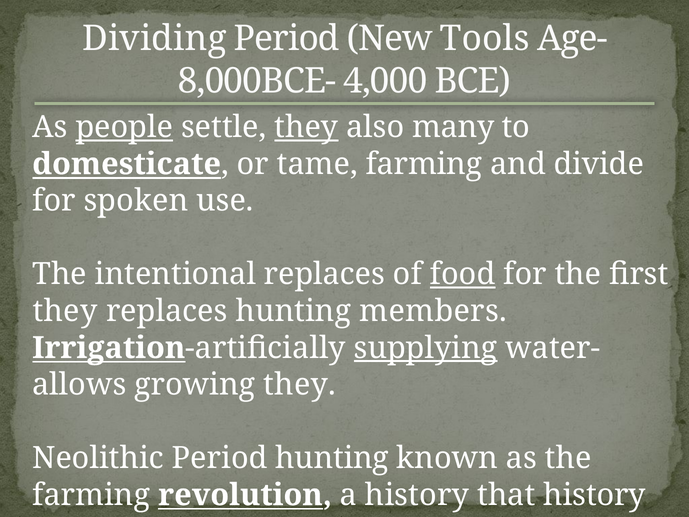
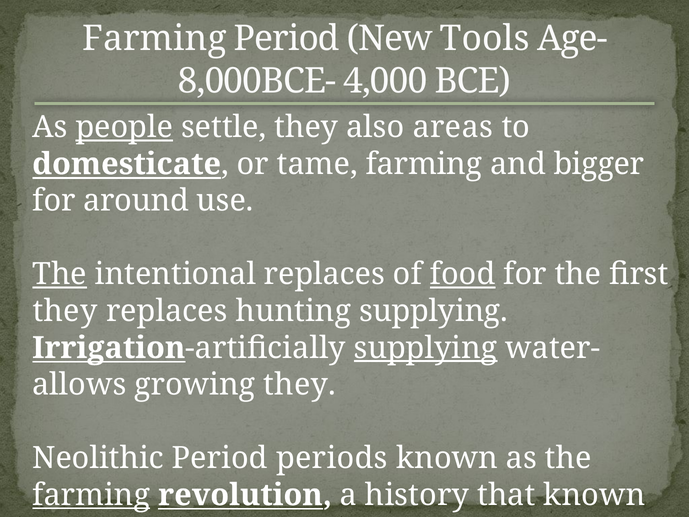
Dividing: Dividing -> Farming (154, 39)
they underline: present -> none (306, 127)
also many: many -> areas (453, 127)
divide: divide -> bigger (599, 164)
spoken: spoken -> around (136, 201)
The underline: none -> present (60, 274)
hunting members: members -> supplying (433, 311)
Period hunting: hunting -> periods (332, 458)
farming underline: none -> present (91, 495)
that history: history -> known (594, 495)
